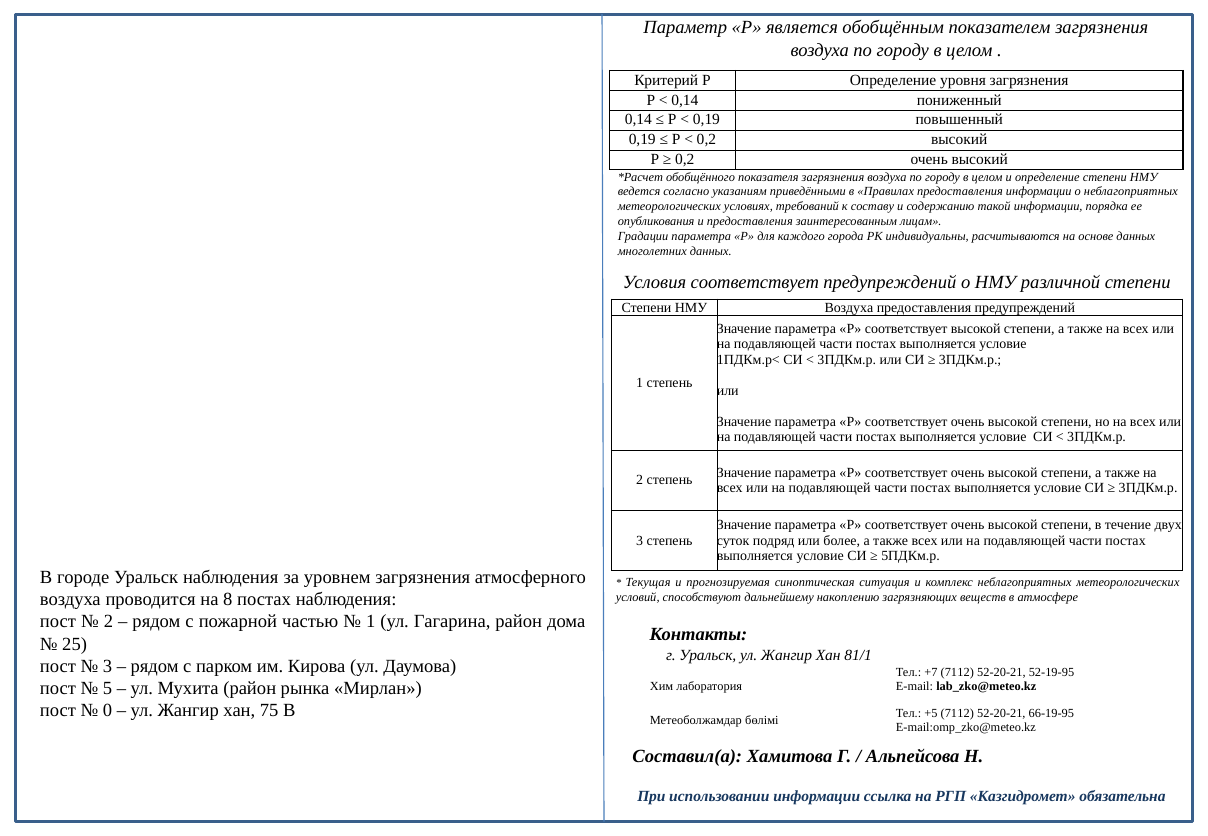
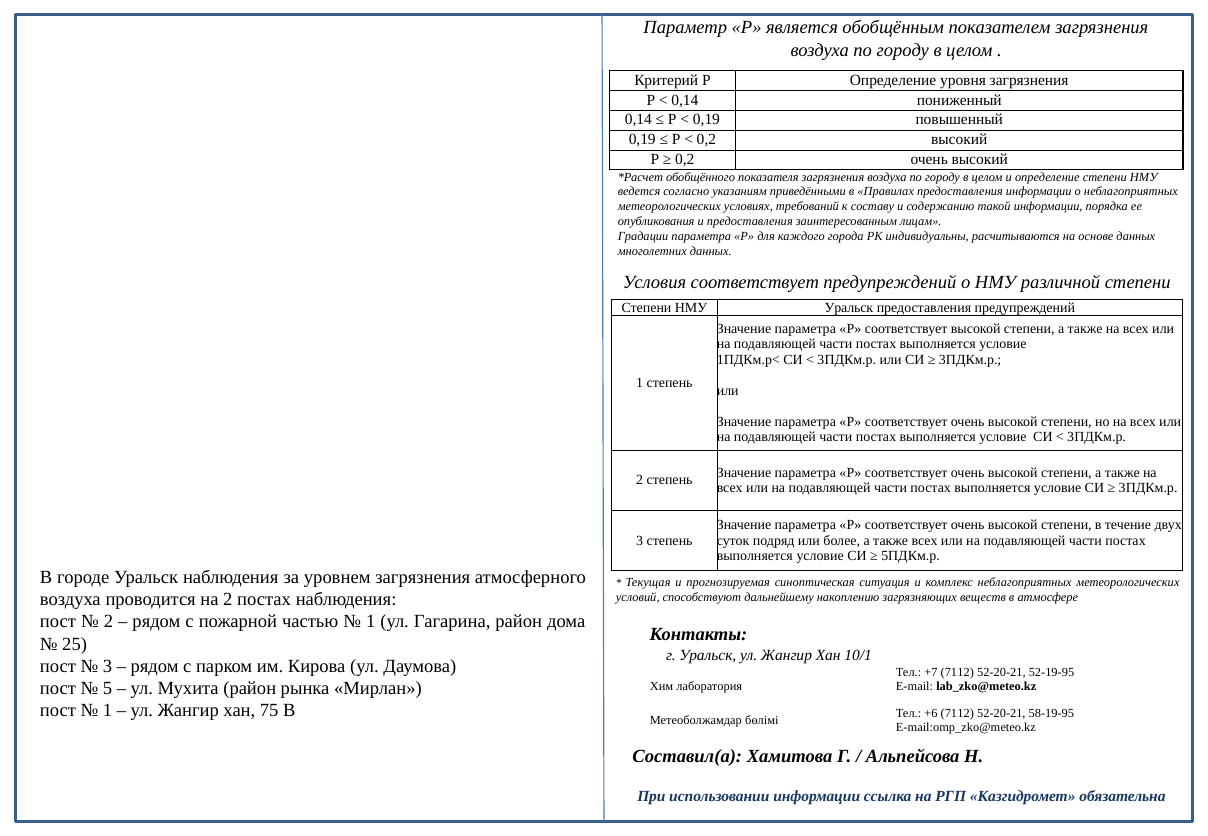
НМУ Воздуха: Воздуха -> Уральск (849, 308)
на 8: 8 -> 2 (228, 600)
81/1: 81/1 -> 10/1 (858, 656)
0: 0 -> 1 (107, 711)
+5: +5 -> +6 (931, 714)
66-19-95: 66-19-95 -> 58-19-95 (1051, 714)
